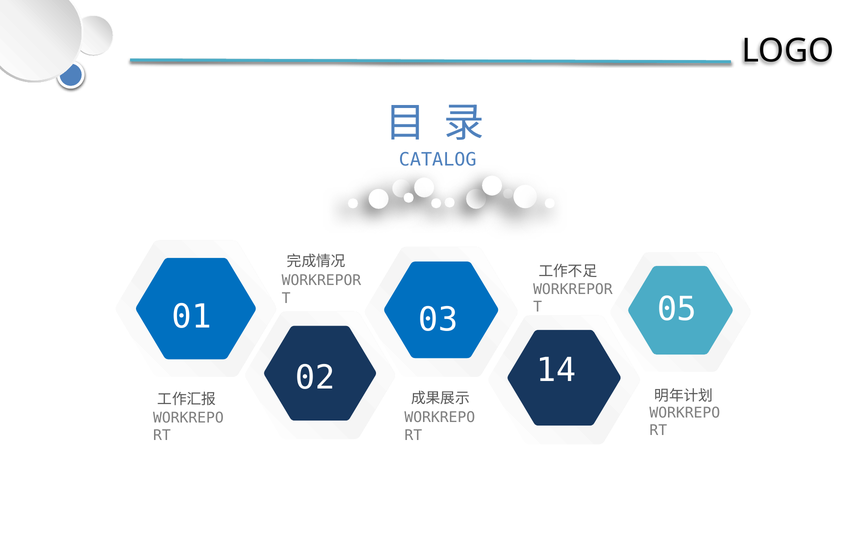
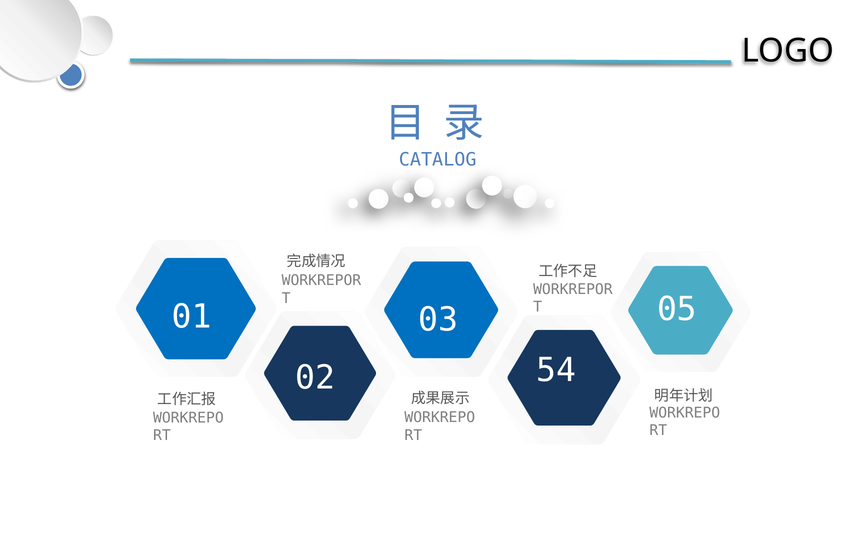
14: 14 -> 54 (556, 370)
